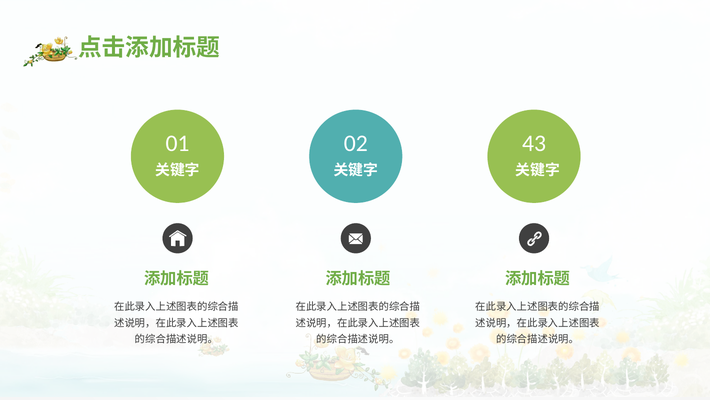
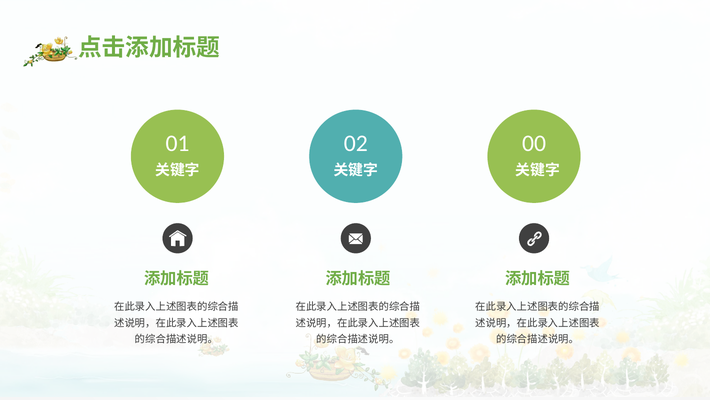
43: 43 -> 00 (534, 143)
